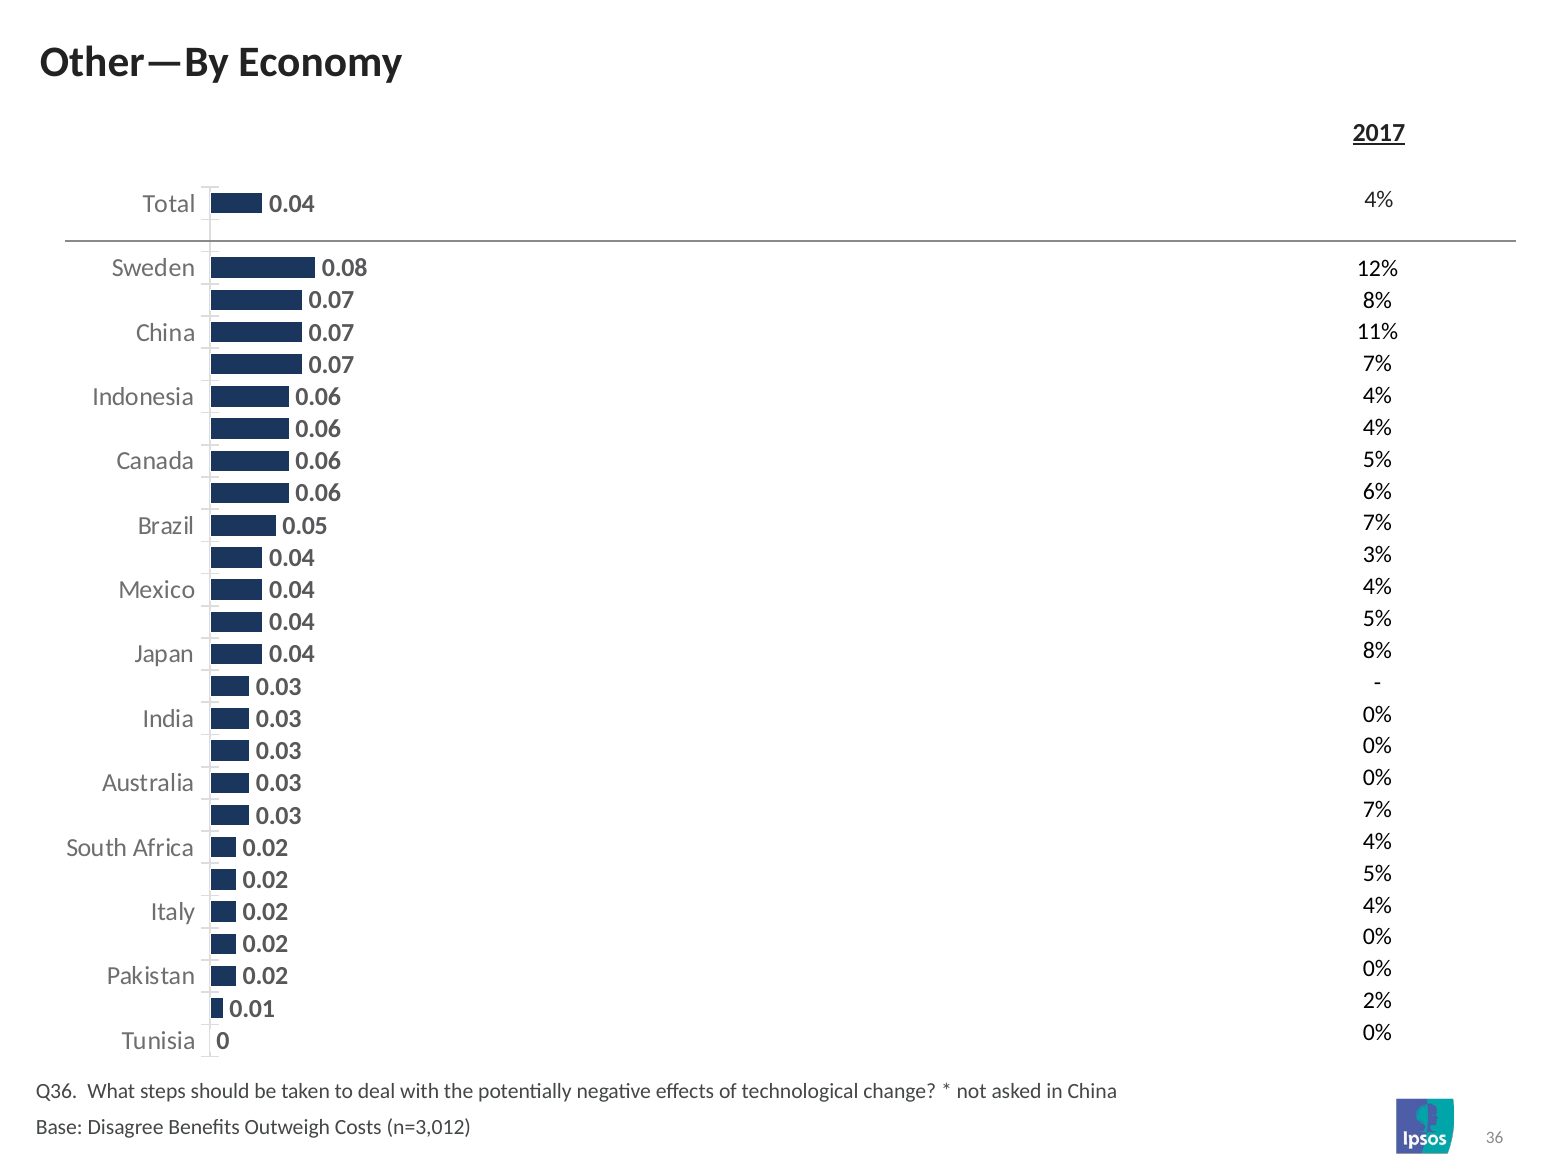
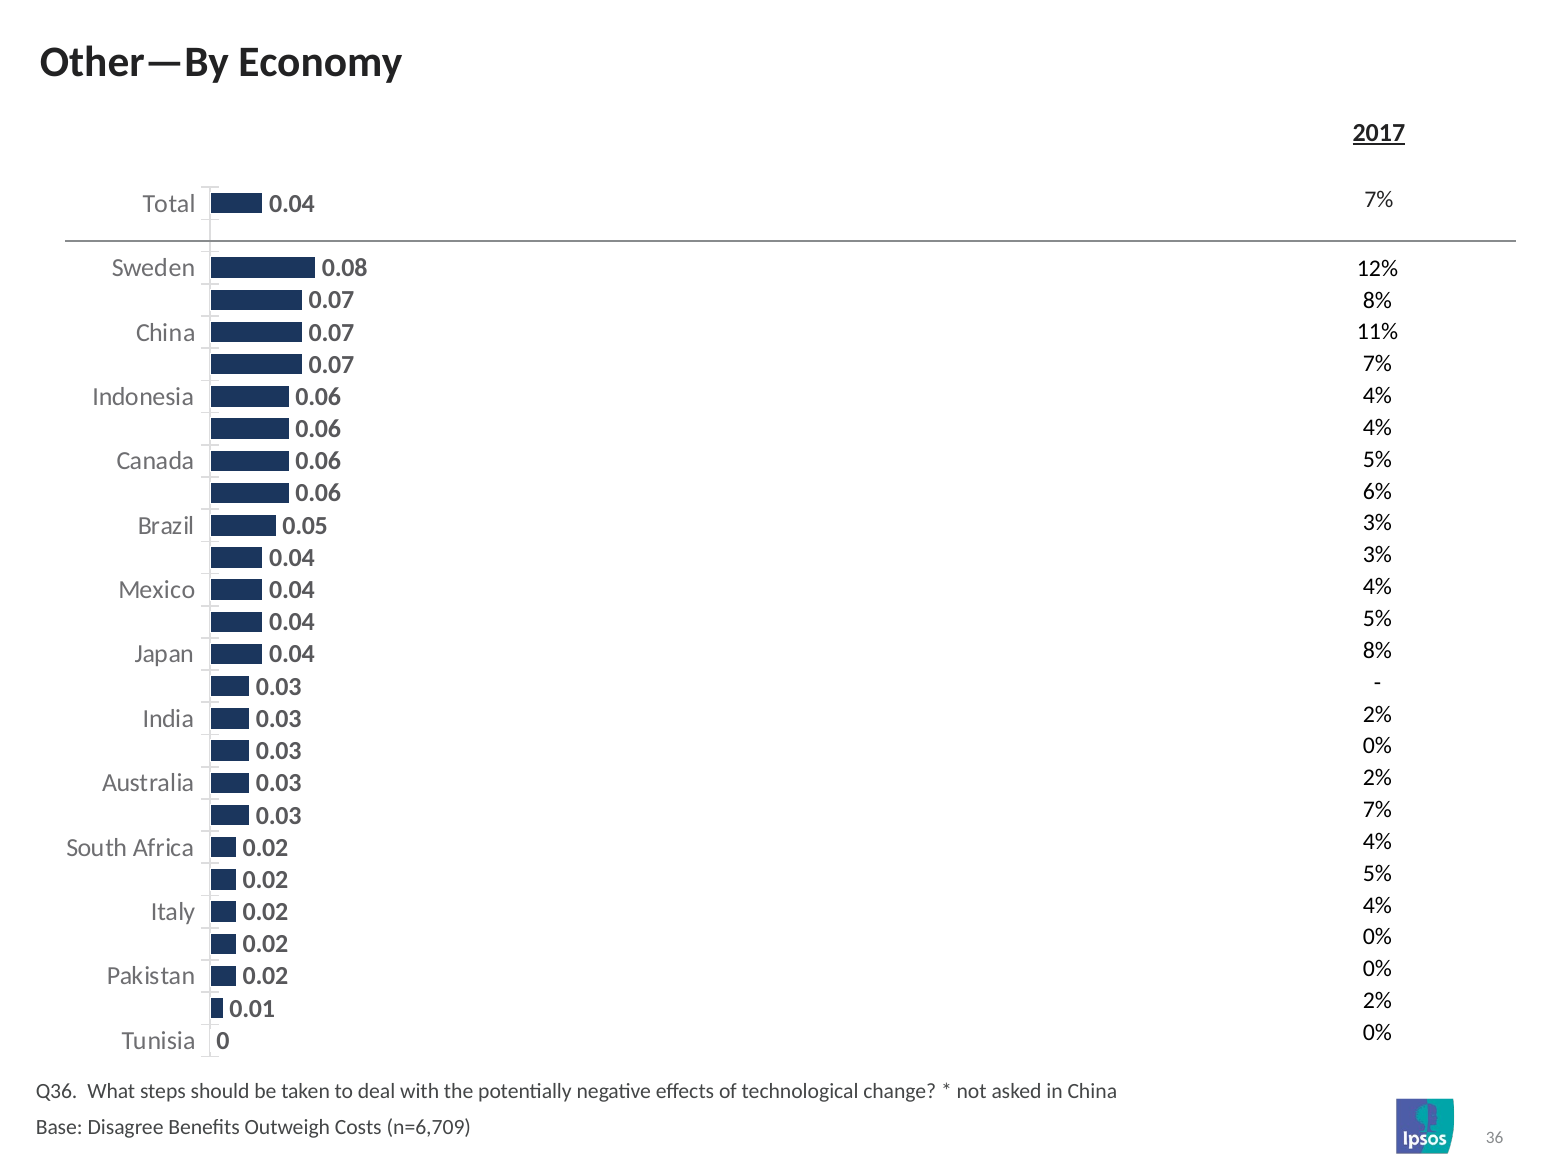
4%: 4% -> 7% (1379, 200)
7%: 7% -> 3% (1377, 523)
0%: 0% -> 2% (1377, 714)
0%: 0% -> 2% (1377, 778)
n=3,012: n=3,012 -> n=6,709 (429, 1127)
